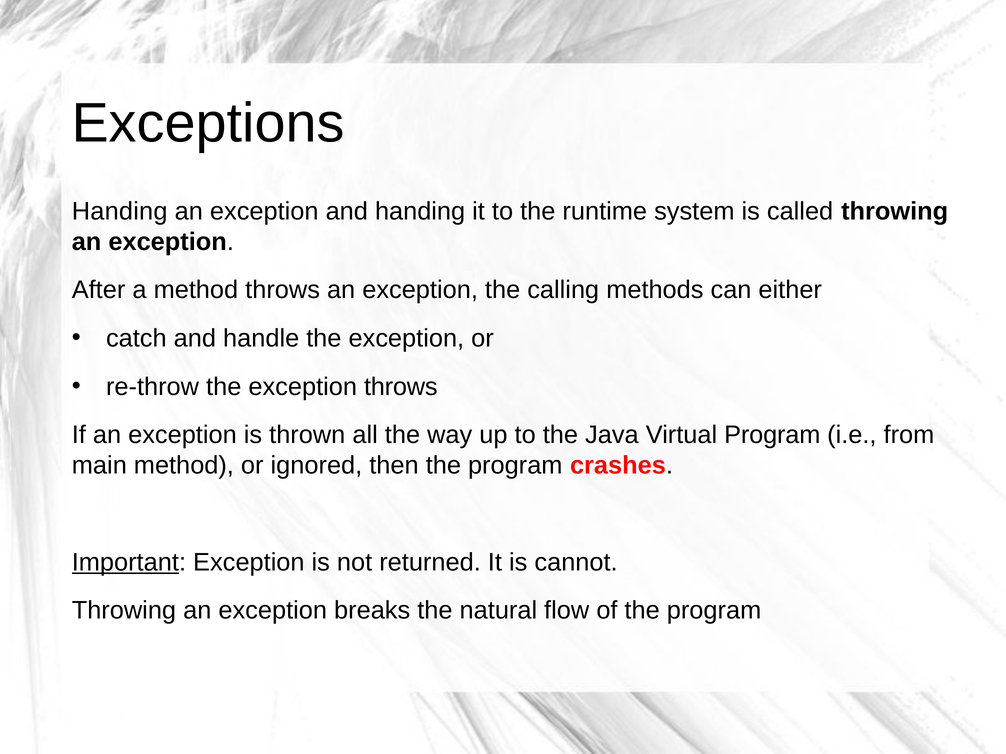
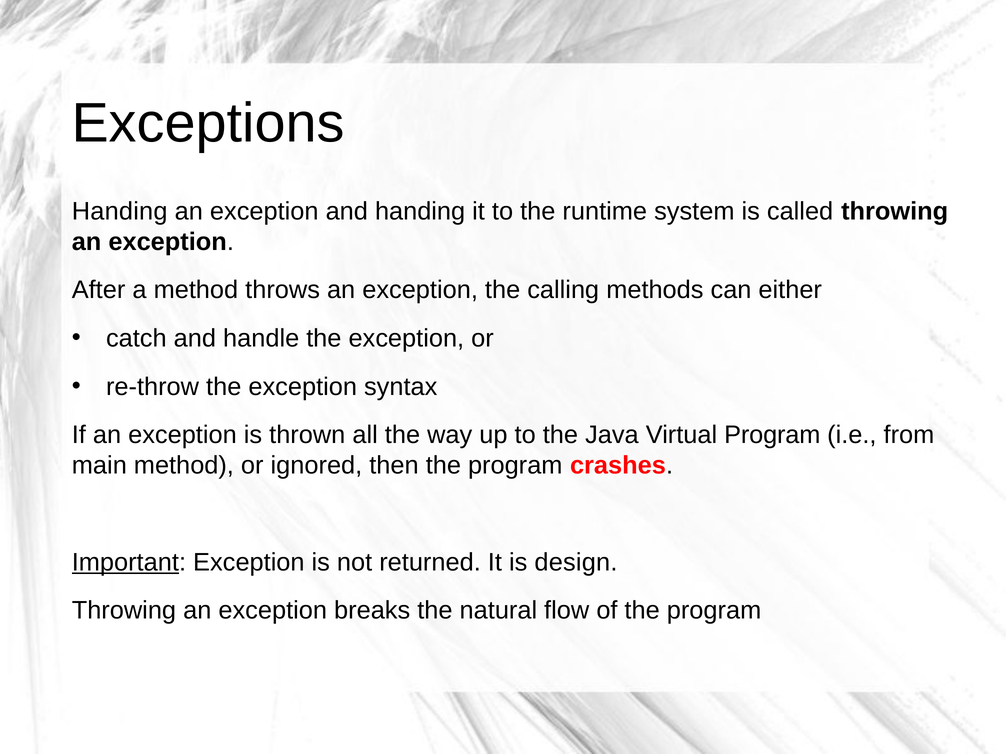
exception throws: throws -> syntax (401, 387)
cannot: cannot -> design (576, 562)
